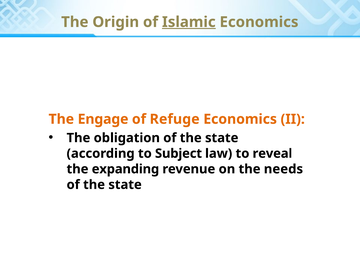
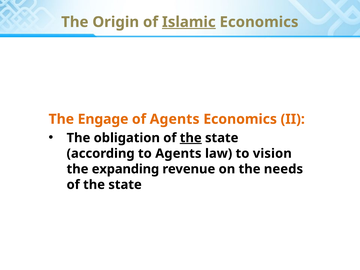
of Refuge: Refuge -> Agents (175, 119)
the underline: none -> present (191, 138)
to Subject: Subject -> Agents (178, 153)
reveal: reveal -> vision (272, 153)
